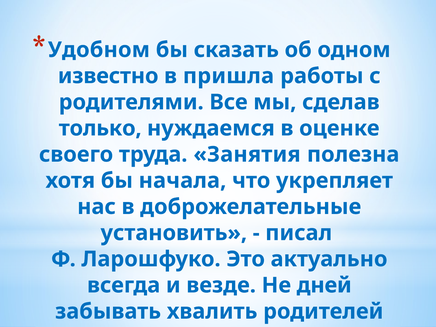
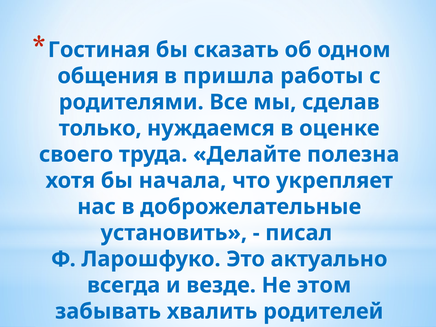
Удобном: Удобном -> Гостиная (99, 50)
известно: известно -> общения (108, 76)
Занятия: Занятия -> Делайте (247, 154)
дней: дней -> этом (324, 285)
